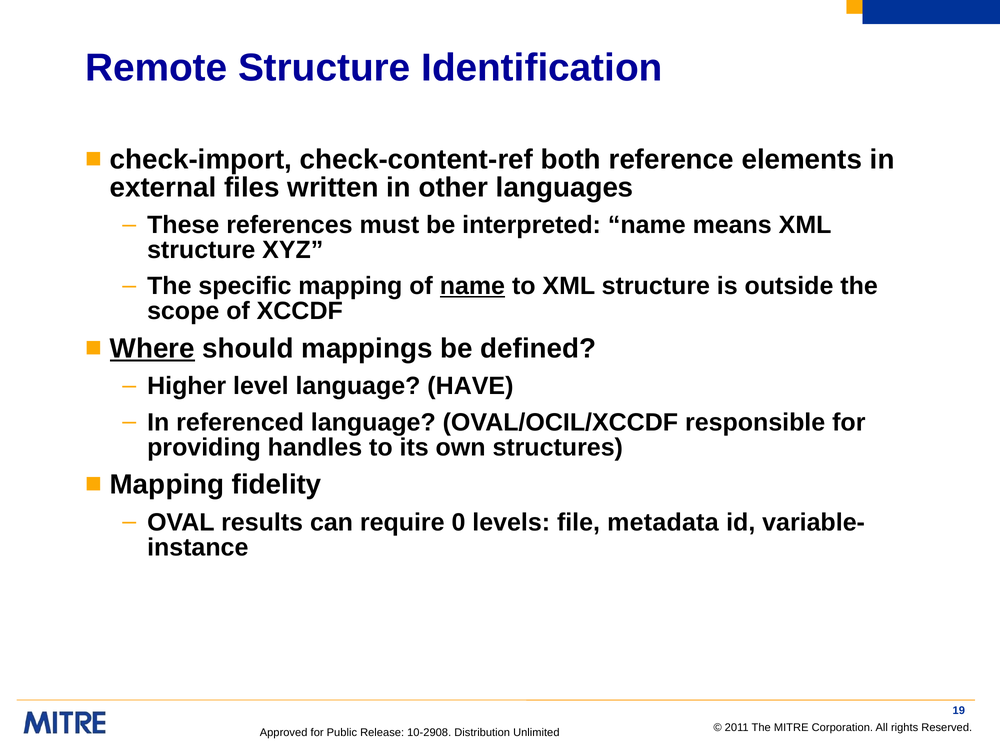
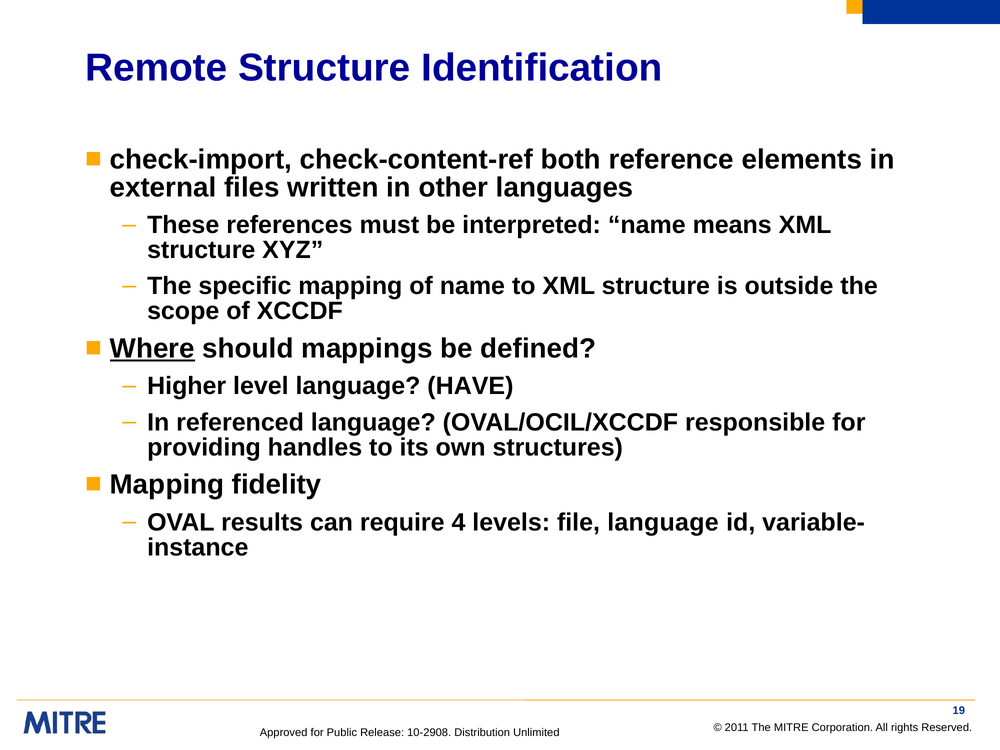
name underline: present -> none (472, 286)
0: 0 -> 4 (459, 522)
file metadata: metadata -> language (663, 522)
